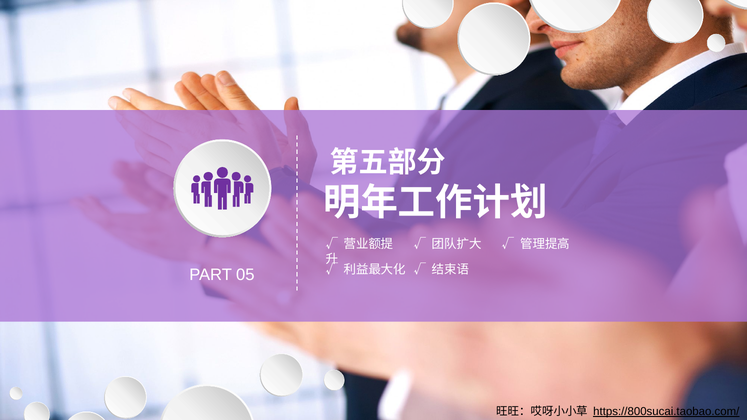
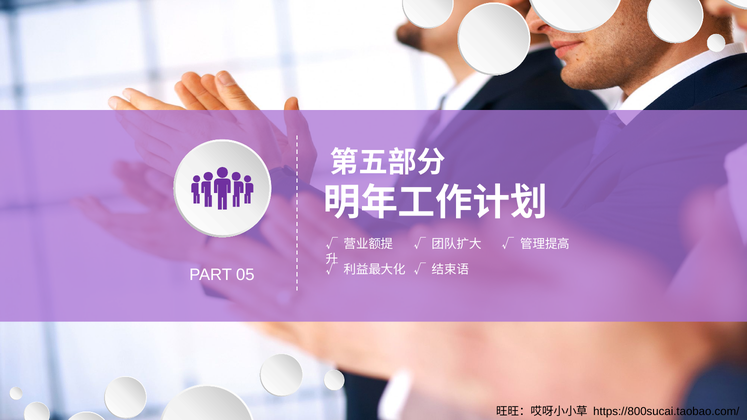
https://800sucai.taobao.com/ underline: present -> none (666, 412)
